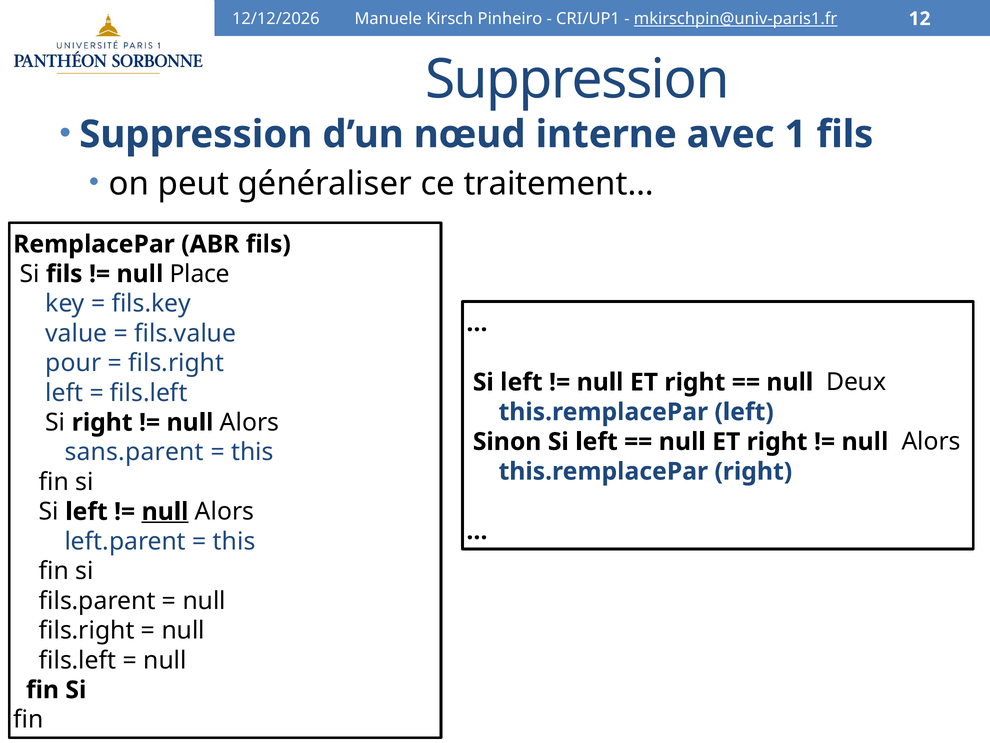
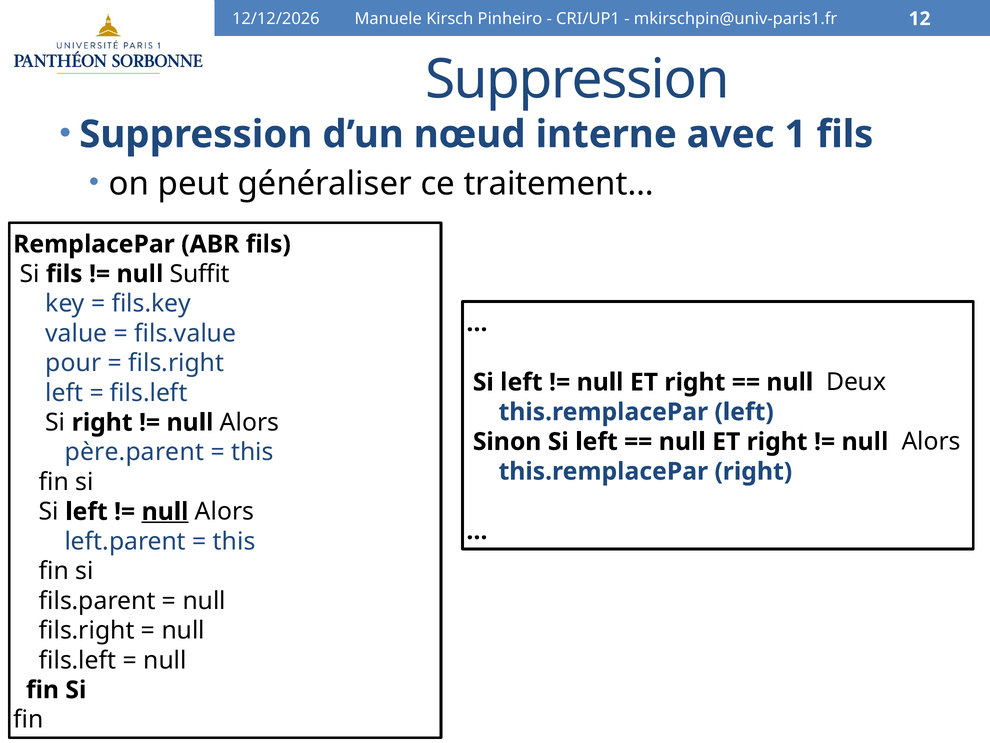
mkirschpin@univ-paris1.fr underline: present -> none (736, 19)
Place: Place -> Suffit (200, 274)
sans.parent: sans.parent -> père.parent (134, 452)
